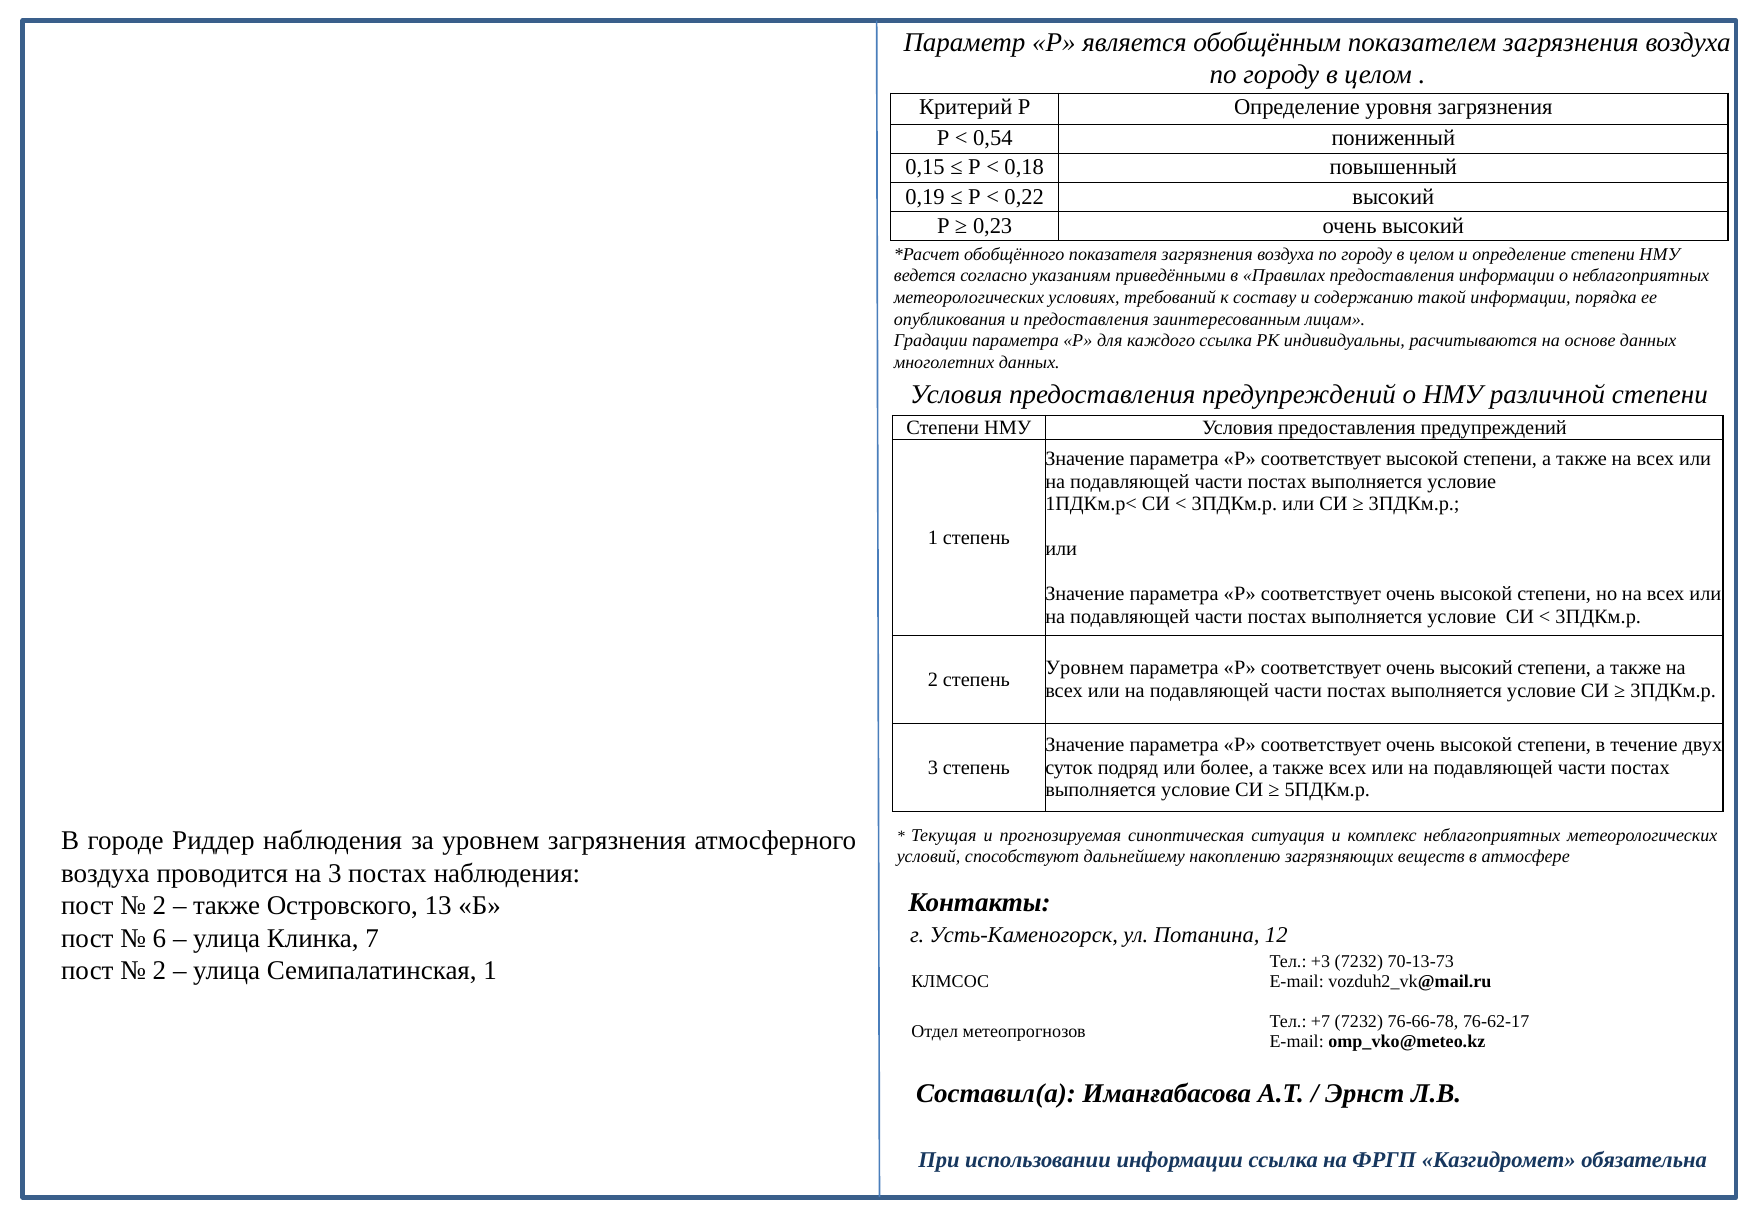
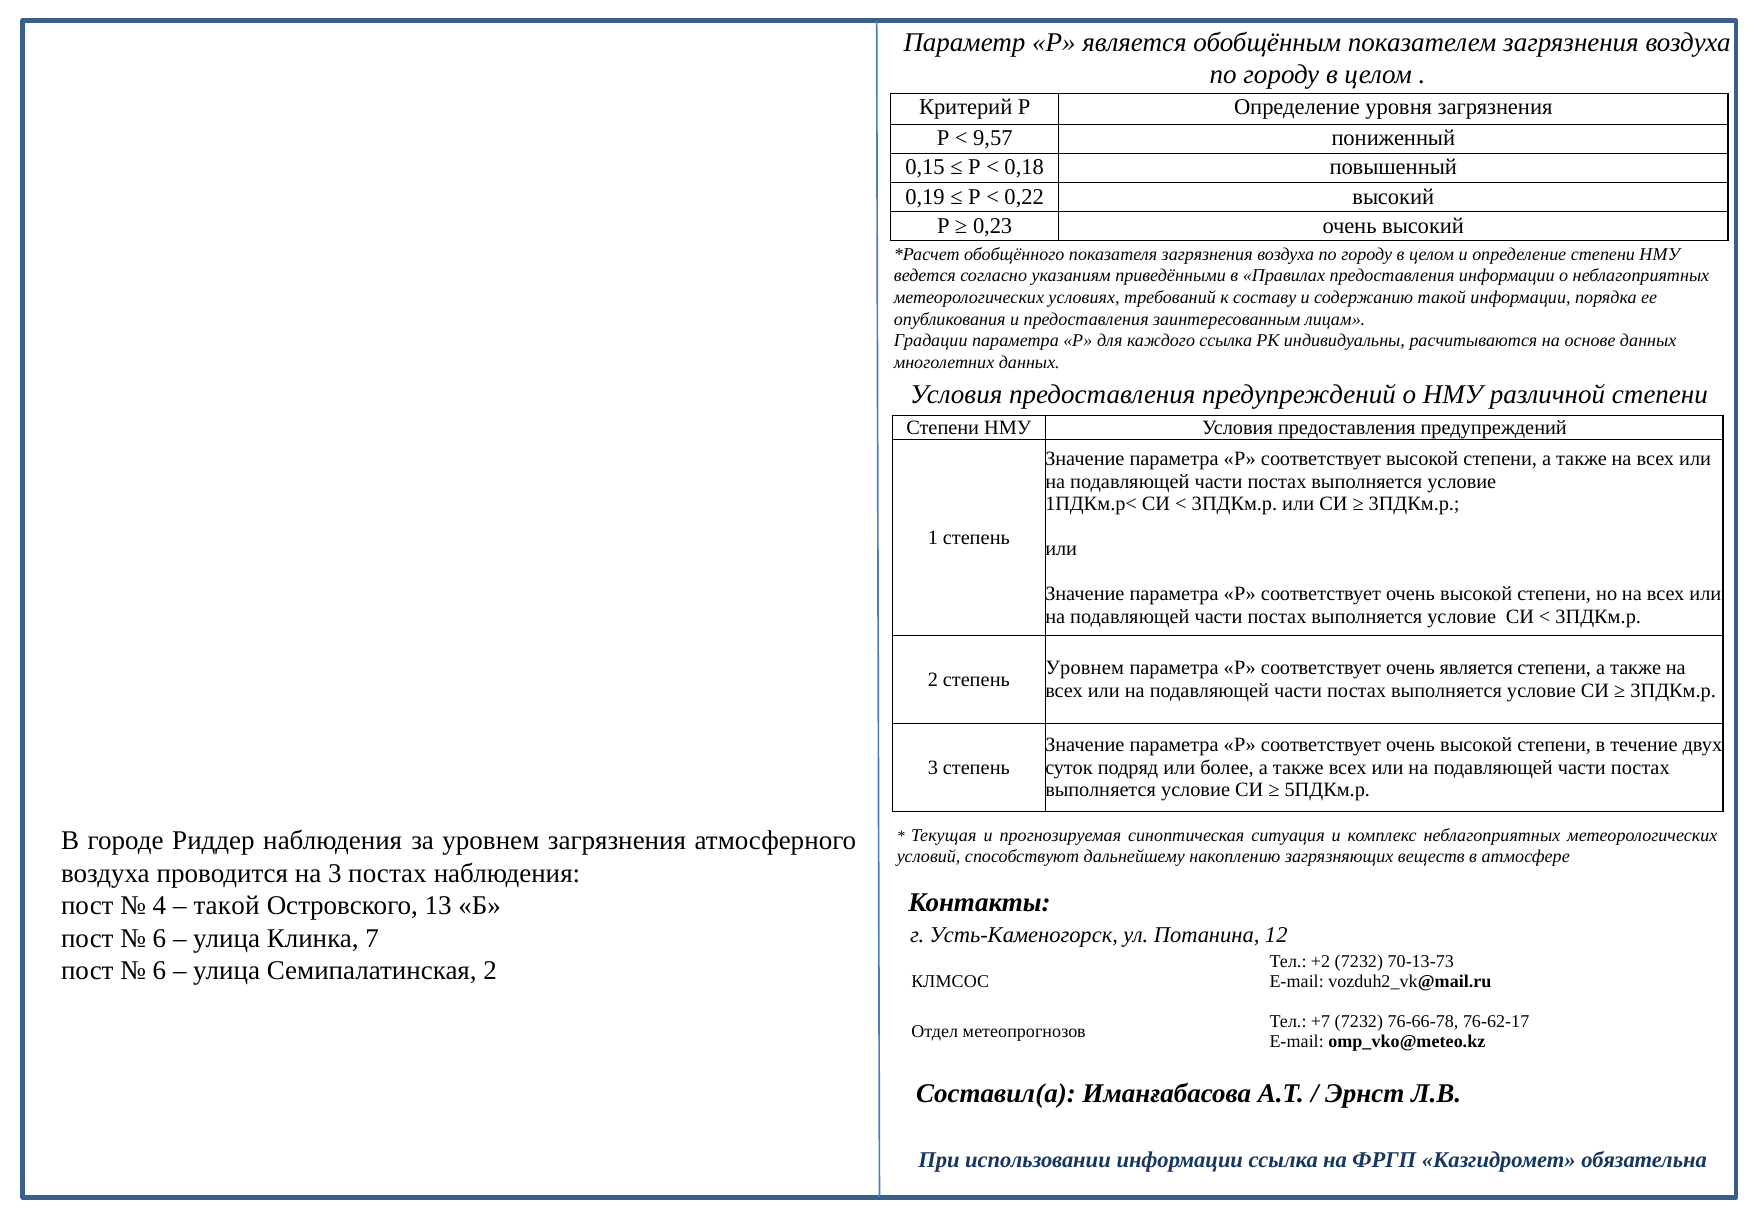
0,54: 0,54 -> 9,57 (993, 138)
соответствует очень высокий: высокий -> является (1476, 668)
2: 2 -> 4 (159, 906)
также: также -> такой (227, 906)
+3: +3 -> +2 (1321, 962)
2: 2 -> 6 (159, 971)
Семипалатинская 1: 1 -> 2 (490, 971)
